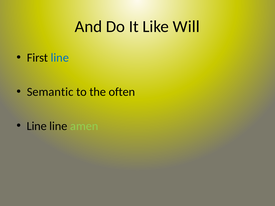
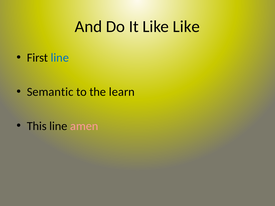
Like Will: Will -> Like (186, 27)
often: often -> learn (122, 92)
Line: Line -> This (37, 126)
amen colour: light green -> pink (84, 126)
